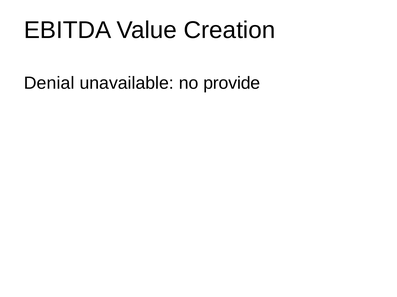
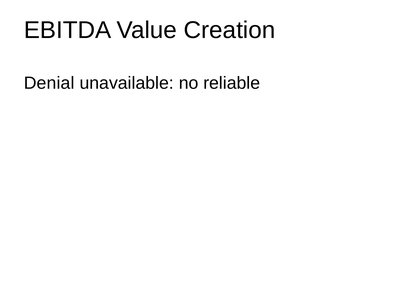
provide: provide -> reliable (232, 83)
